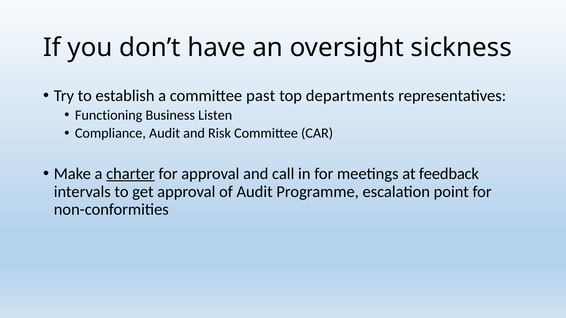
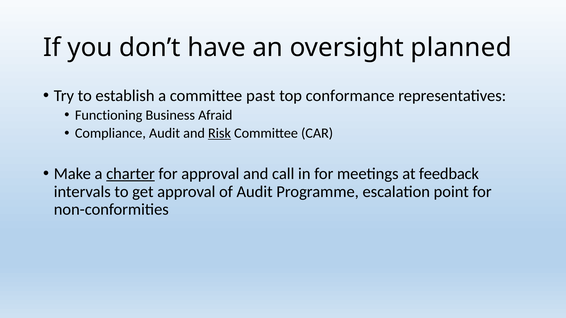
sickness: sickness -> planned (461, 48)
departments: departments -> conformance (350, 96)
Listen: Listen -> Afraid (215, 115)
Risk underline: none -> present (220, 133)
